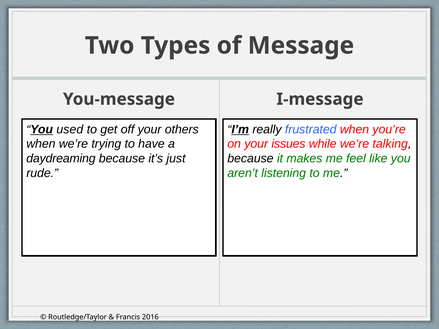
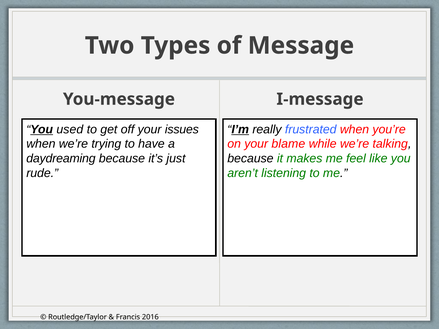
others: others -> issues (182, 129)
issues: issues -> blame (288, 144)
